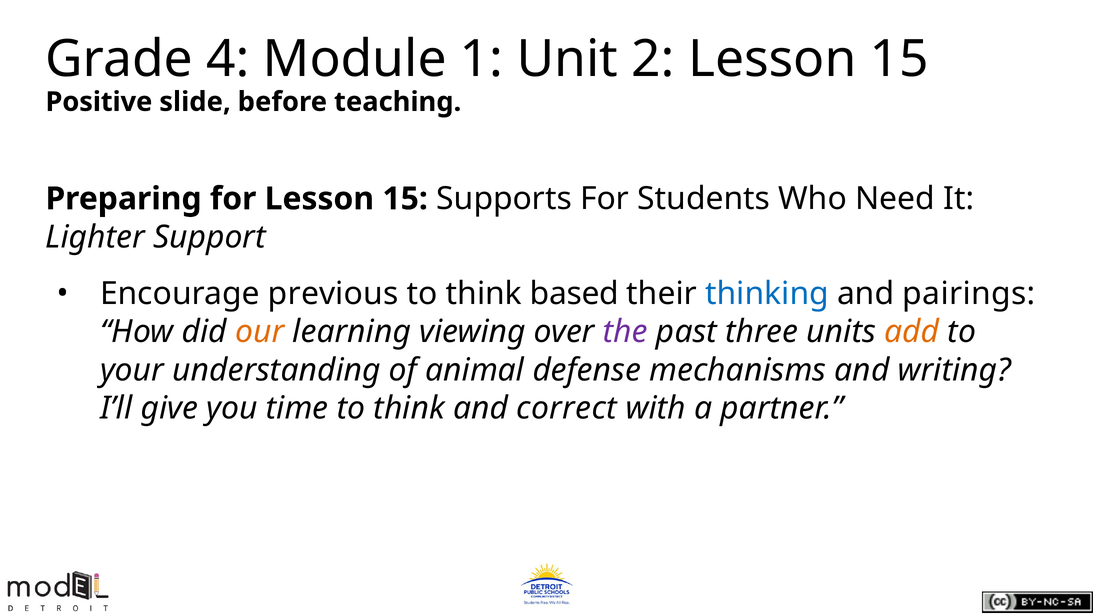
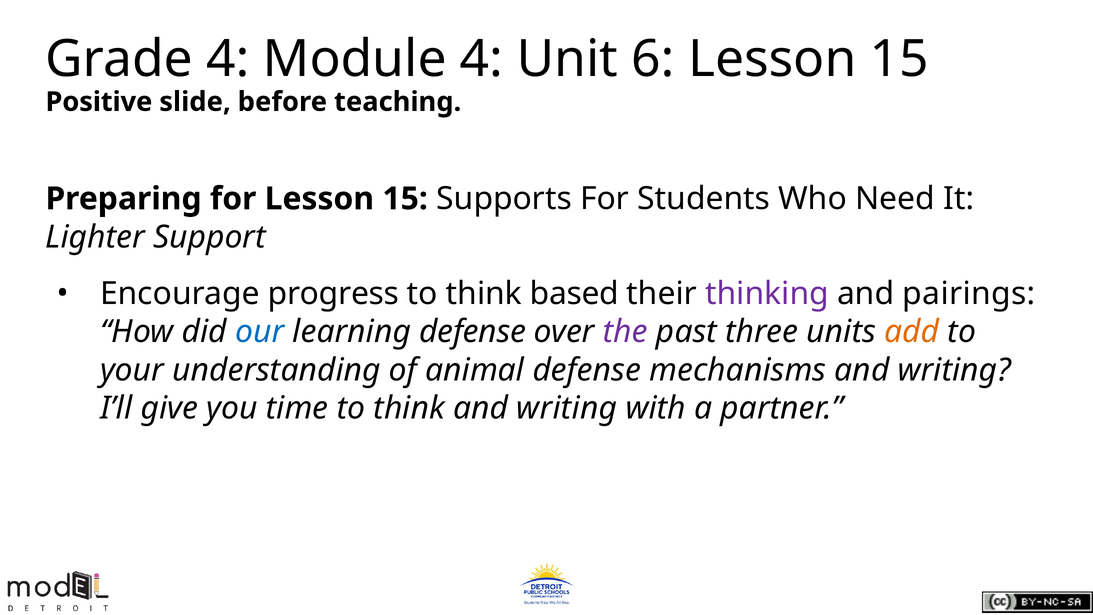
Module 1: 1 -> 4 (482, 59)
2: 2 -> 6 (653, 59)
previous: previous -> progress (333, 293)
thinking colour: blue -> purple (767, 293)
our colour: orange -> blue (260, 332)
learning viewing: viewing -> defense (473, 332)
think and correct: correct -> writing (567, 408)
